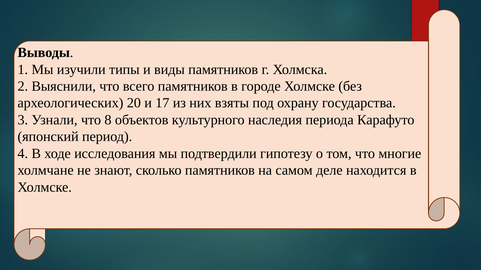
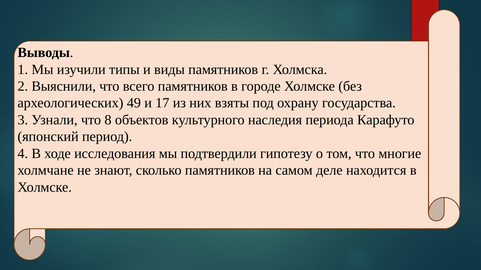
20: 20 -> 49 (134, 103)
